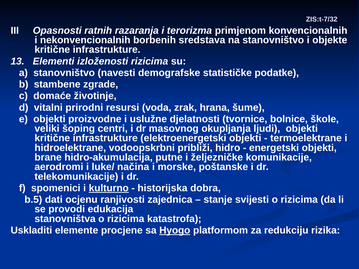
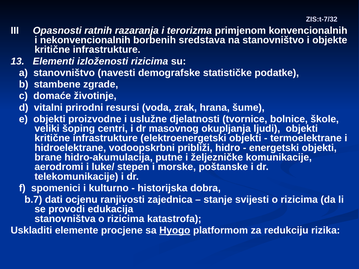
načina: načina -> stepen (133, 167)
kulturno underline: present -> none (109, 188)
b.5: b.5 -> b.7 (33, 200)
